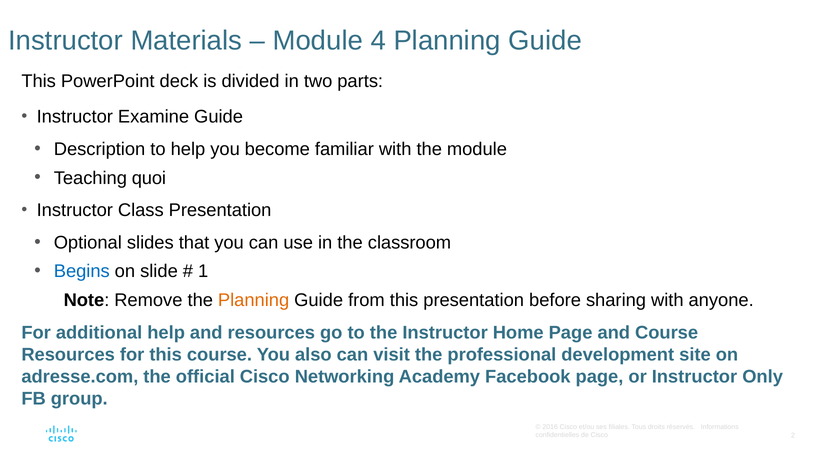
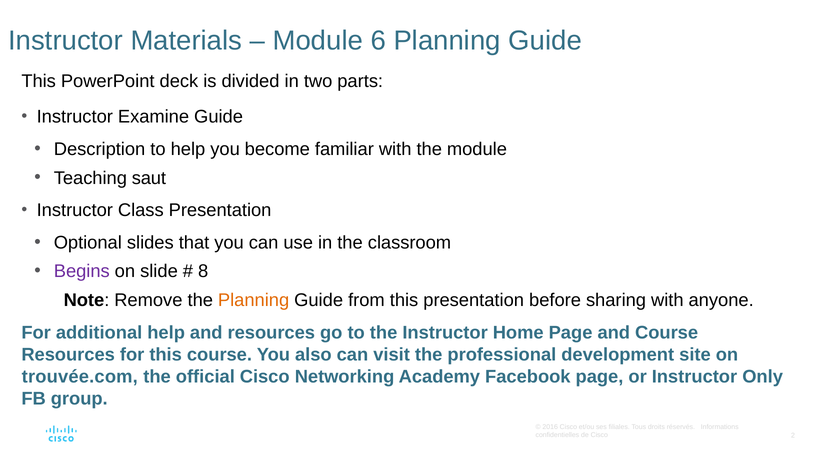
4: 4 -> 6 (378, 41)
quoi: quoi -> saut (149, 178)
Begins colour: blue -> purple (82, 272)
1: 1 -> 8 (203, 272)
adresse.com: adresse.com -> trouvée.com (80, 377)
